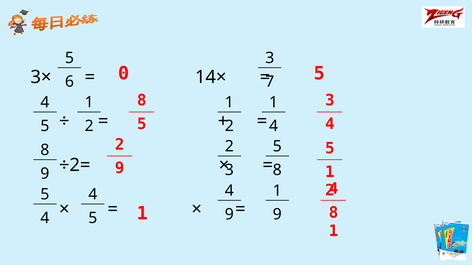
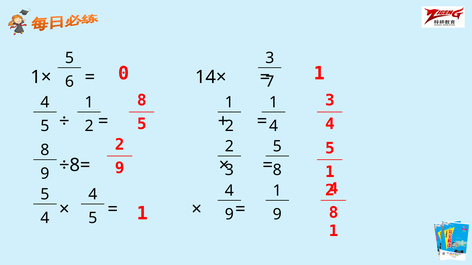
0 5: 5 -> 1 (319, 74)
3×: 3× -> 1× (41, 77)
÷2=: ÷2= -> ÷8= (75, 165)
